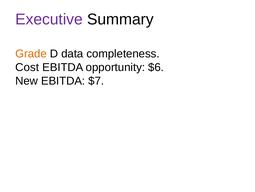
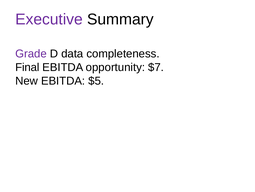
Grade colour: orange -> purple (31, 53)
Cost: Cost -> Final (27, 67)
$6: $6 -> $7 (156, 67)
$7: $7 -> $5 (96, 81)
